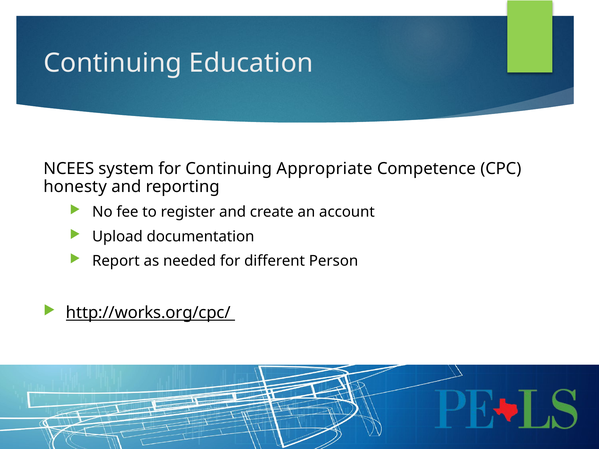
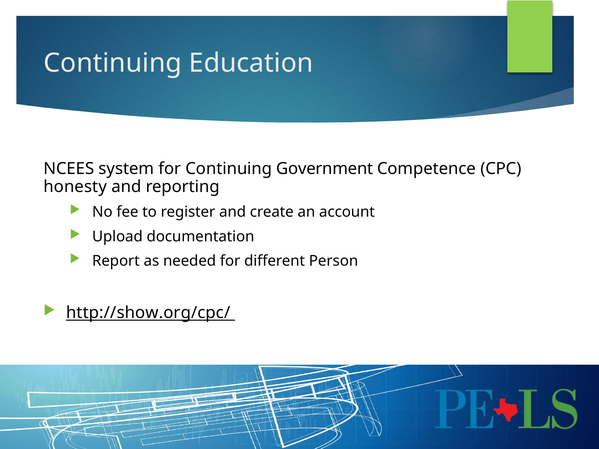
Appropriate: Appropriate -> Government (325, 169)
http://works.org/cpc/: http://works.org/cpc/ -> http://show.org/cpc/ (148, 313)
